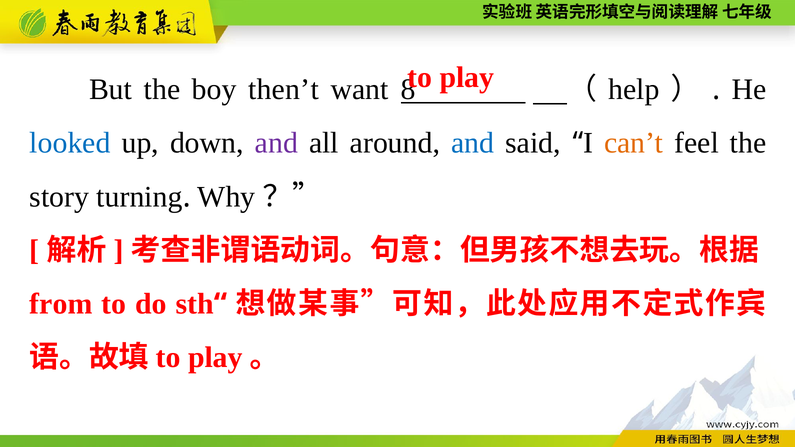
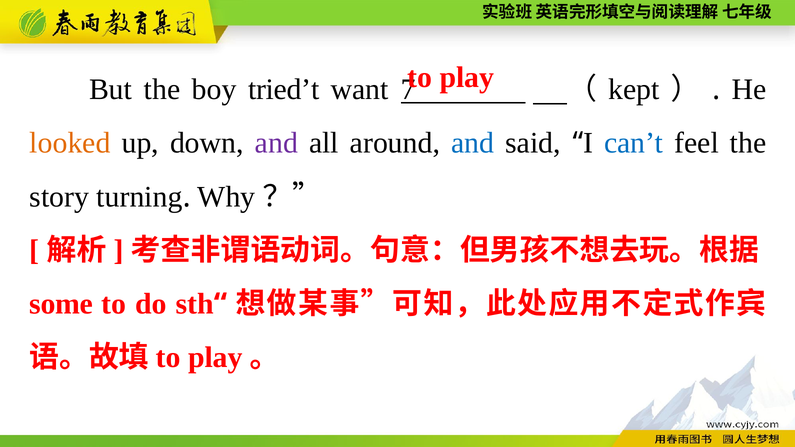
then’t: then’t -> tried’t (284, 90)
8: 8 -> 7 (408, 90)
help: help -> kept (634, 90)
looked colour: blue -> orange (70, 143)
can’t colour: orange -> blue (634, 143)
from: from -> some (61, 304)
